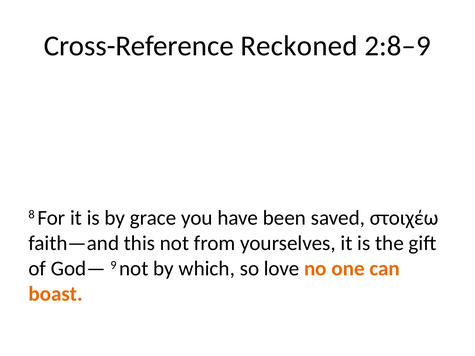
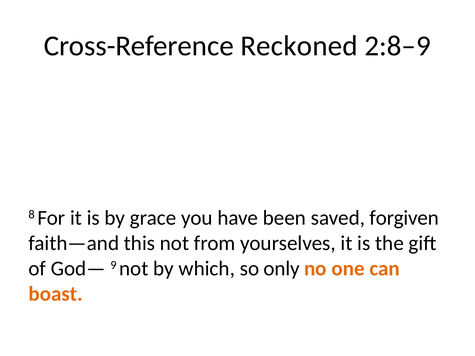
στοιχέω: στοιχέω -> forgiven (404, 218)
love: love -> only (282, 269)
